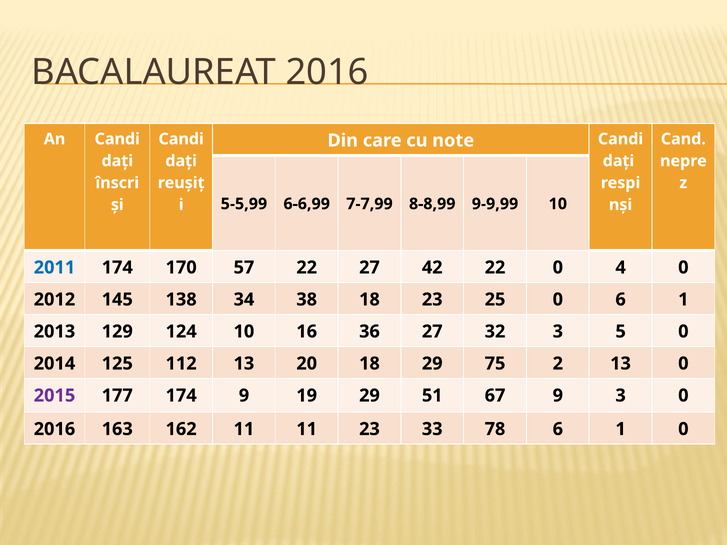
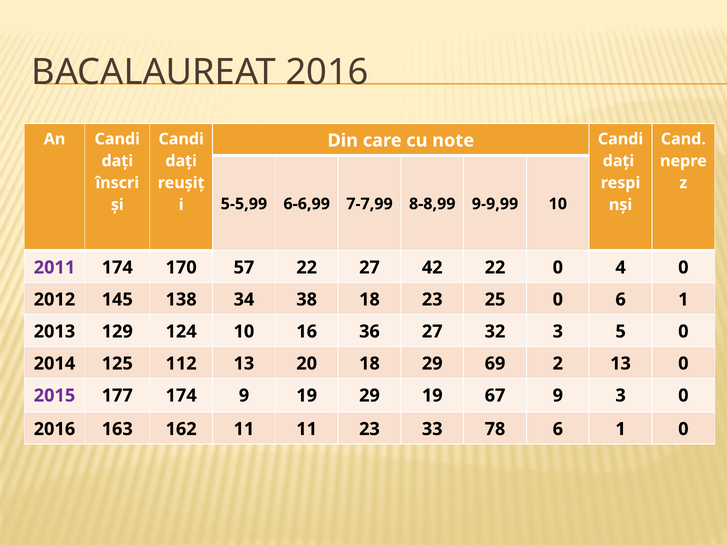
2011 colour: blue -> purple (55, 268)
75: 75 -> 69 (495, 364)
29 51: 51 -> 19 (432, 396)
